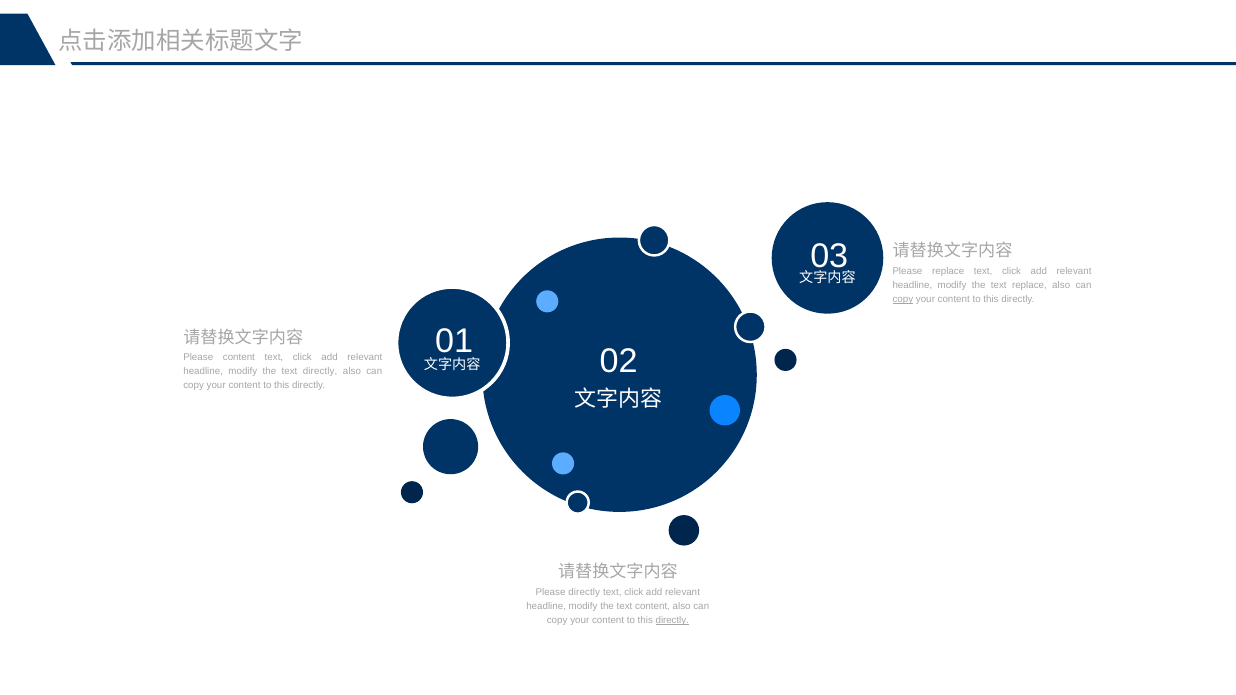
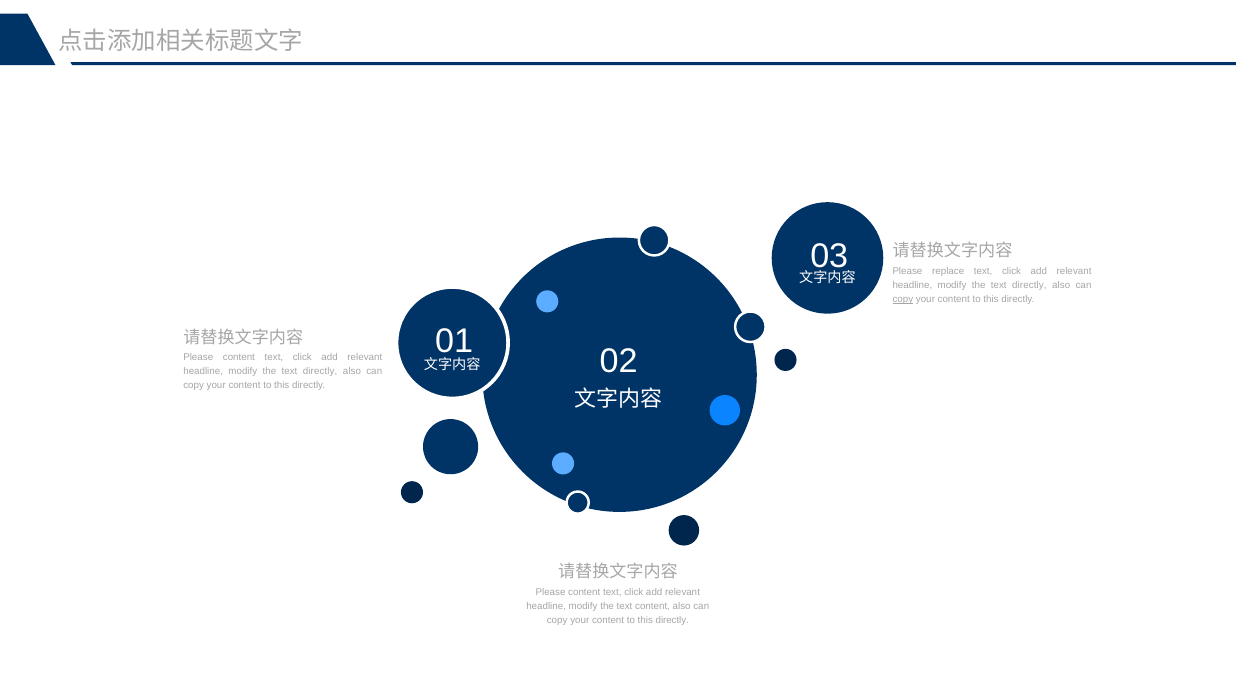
replace: replace -> directly (1029, 285)
directly: directly -> content (584, 592)
directly underline: present -> none (672, 620)
